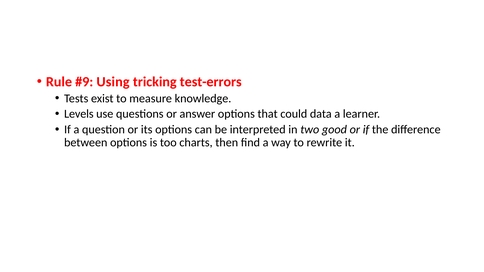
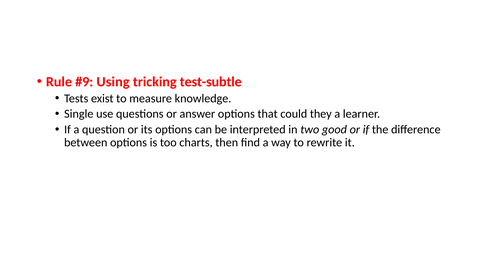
test-errors: test-errors -> test-subtle (211, 82)
Levels: Levels -> Single (79, 114)
data: data -> they (321, 114)
